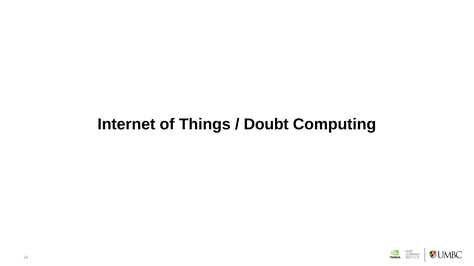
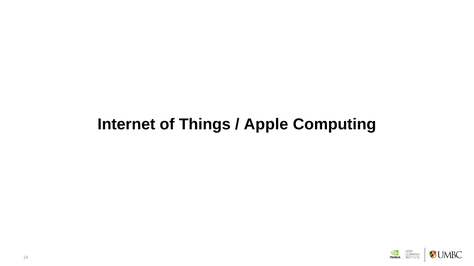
Doubt: Doubt -> Apple (266, 124)
